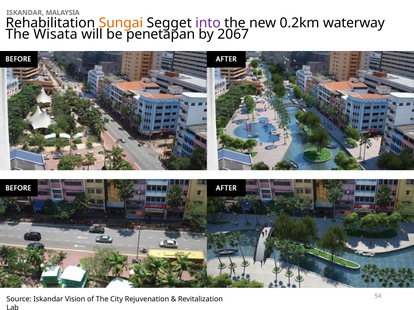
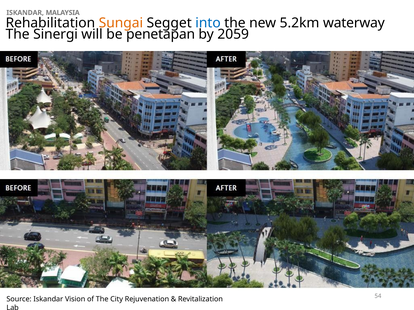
into colour: purple -> blue (208, 23)
0.2km: 0.2km -> 5.2km (300, 23)
Wisata: Wisata -> Sinergi (56, 34)
2067: 2067 -> 2059 (233, 34)
